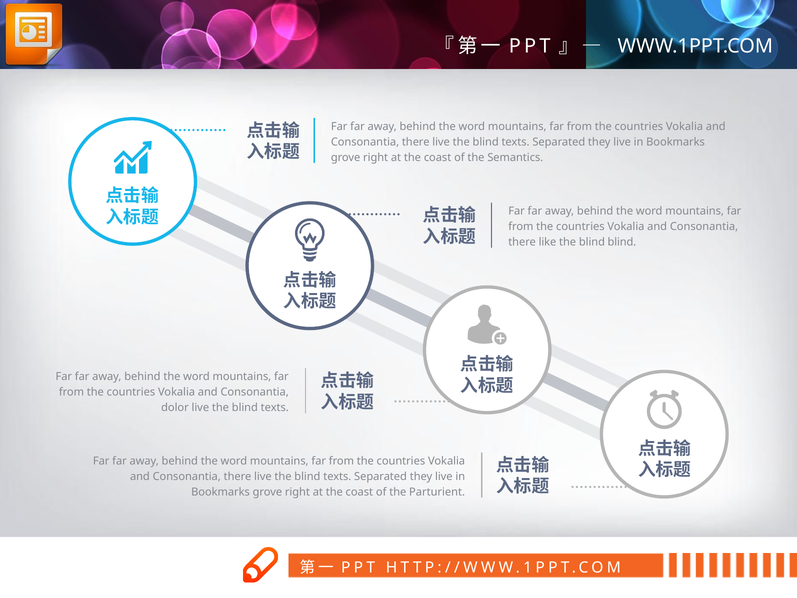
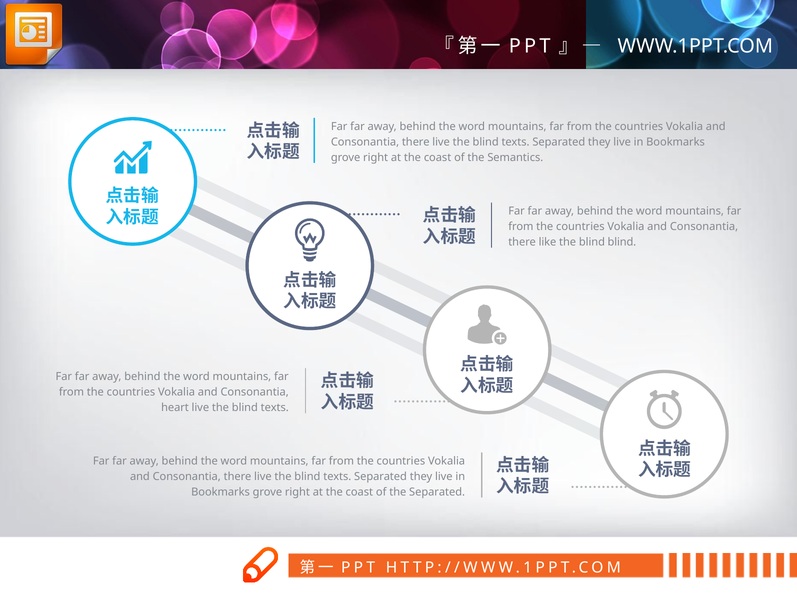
dolor: dolor -> heart (175, 408)
the Parturient: Parturient -> Separated (437, 492)
